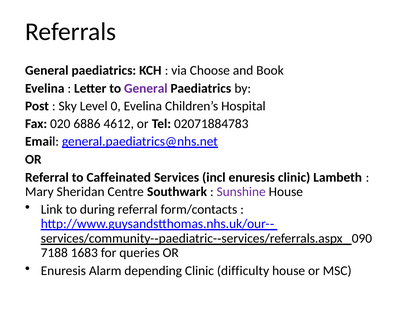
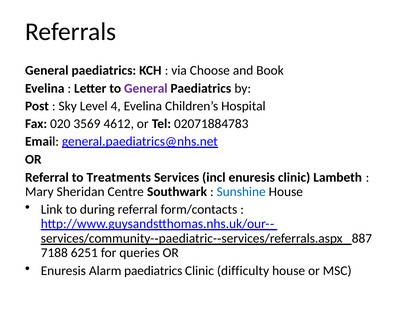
0: 0 -> 4 (116, 106)
6886: 6886 -> 3569 (87, 124)
Caffeinated: Caffeinated -> Treatments (119, 178)
Sunshine colour: purple -> blue (241, 192)
090: 090 -> 887 (362, 239)
1683: 1683 -> 6251 (84, 253)
Alarm depending: depending -> paediatrics (153, 271)
